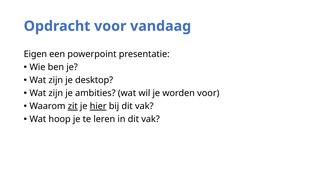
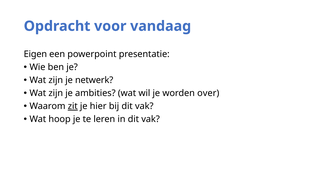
desktop: desktop -> netwerk (94, 80)
worden voor: voor -> over (208, 93)
hier underline: present -> none (98, 106)
